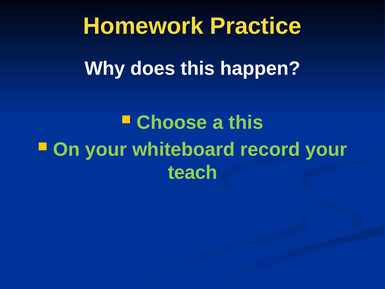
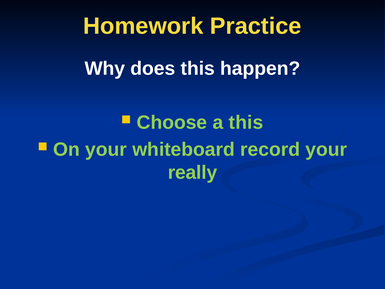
teach: teach -> really (193, 172)
